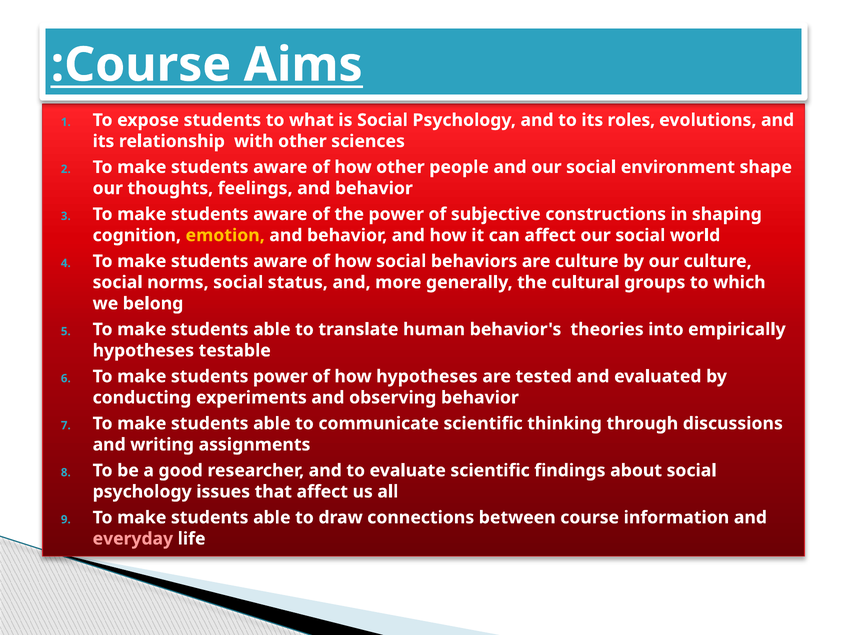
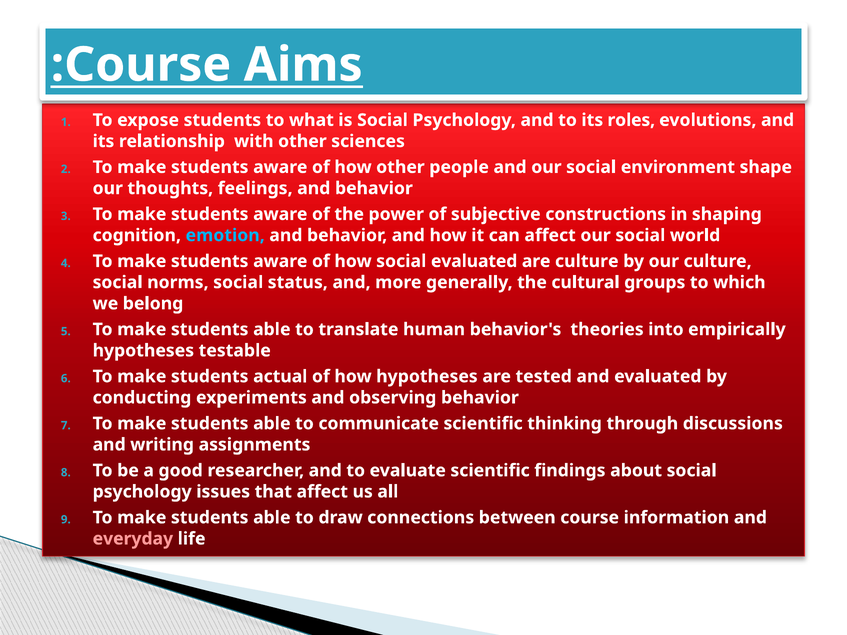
emotion colour: yellow -> light blue (225, 235)
social behaviors: behaviors -> evaluated (474, 261)
students power: power -> actual (280, 377)
